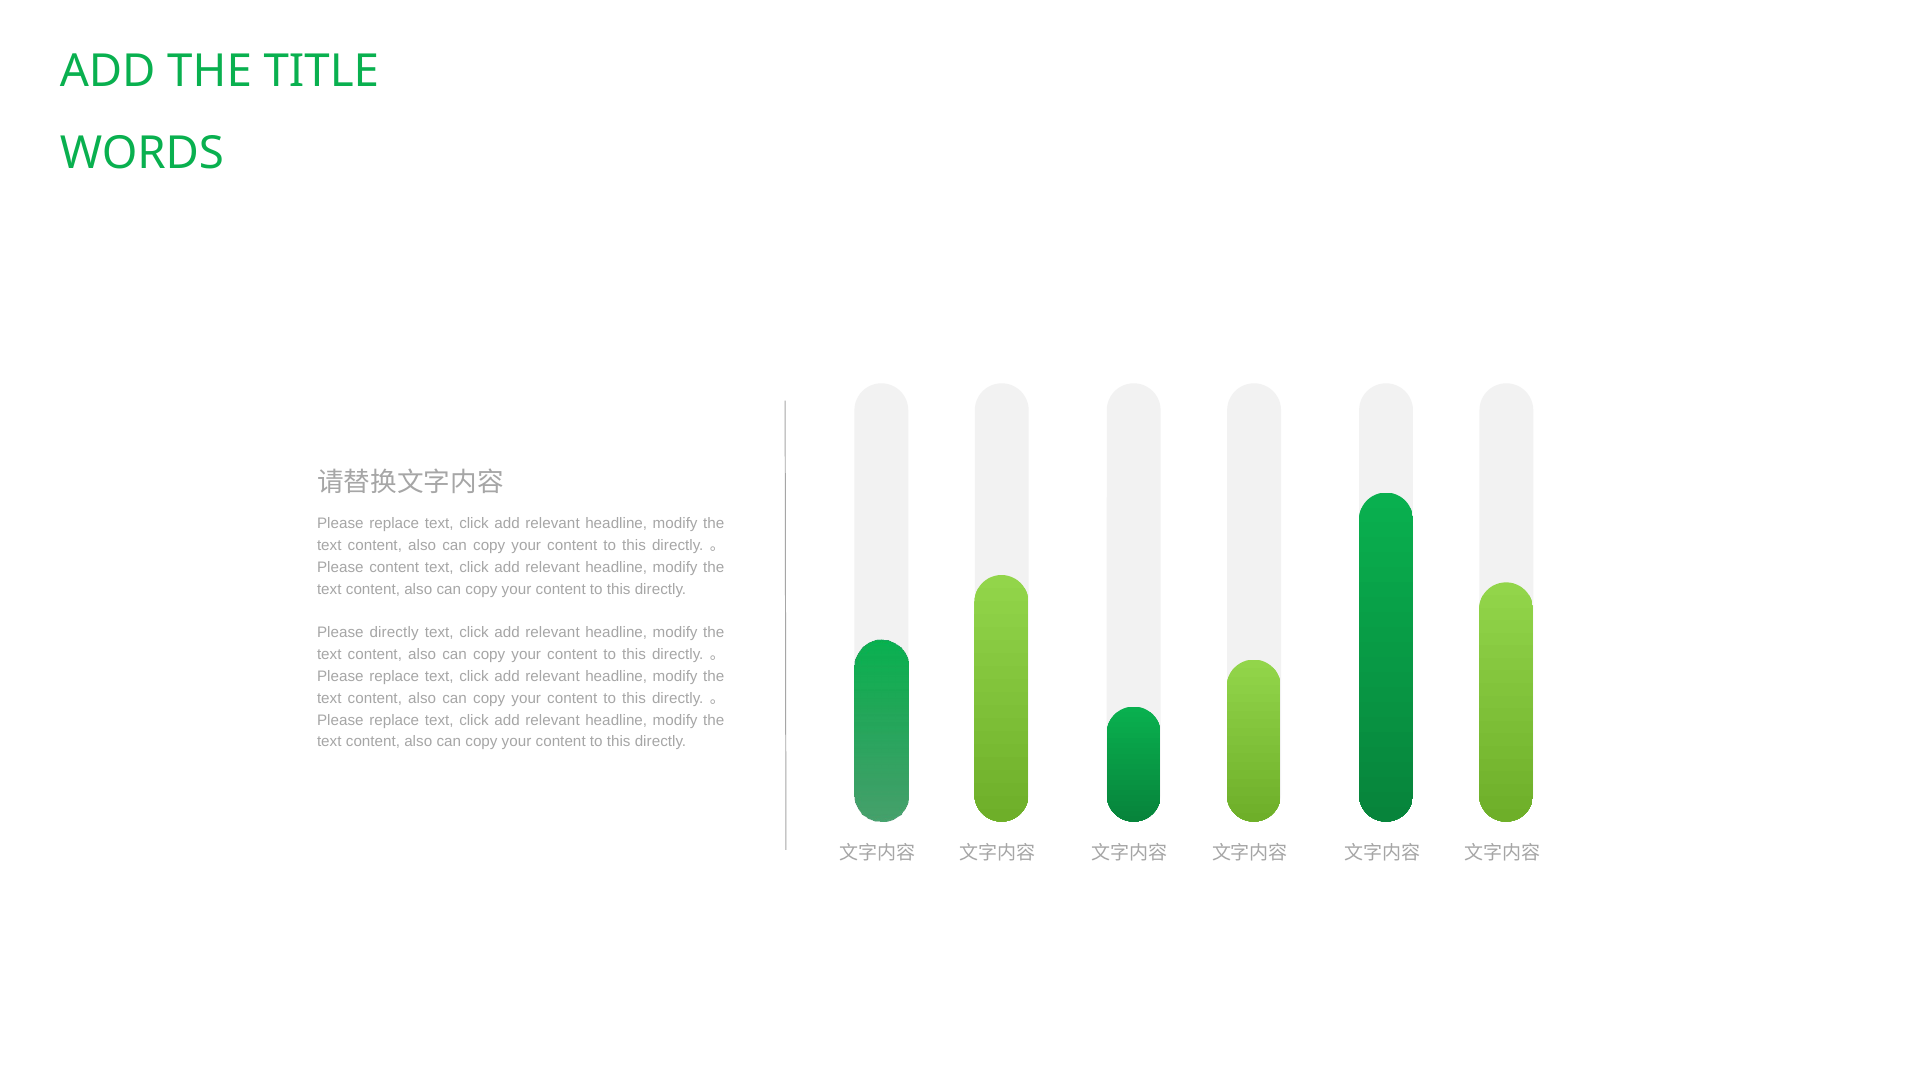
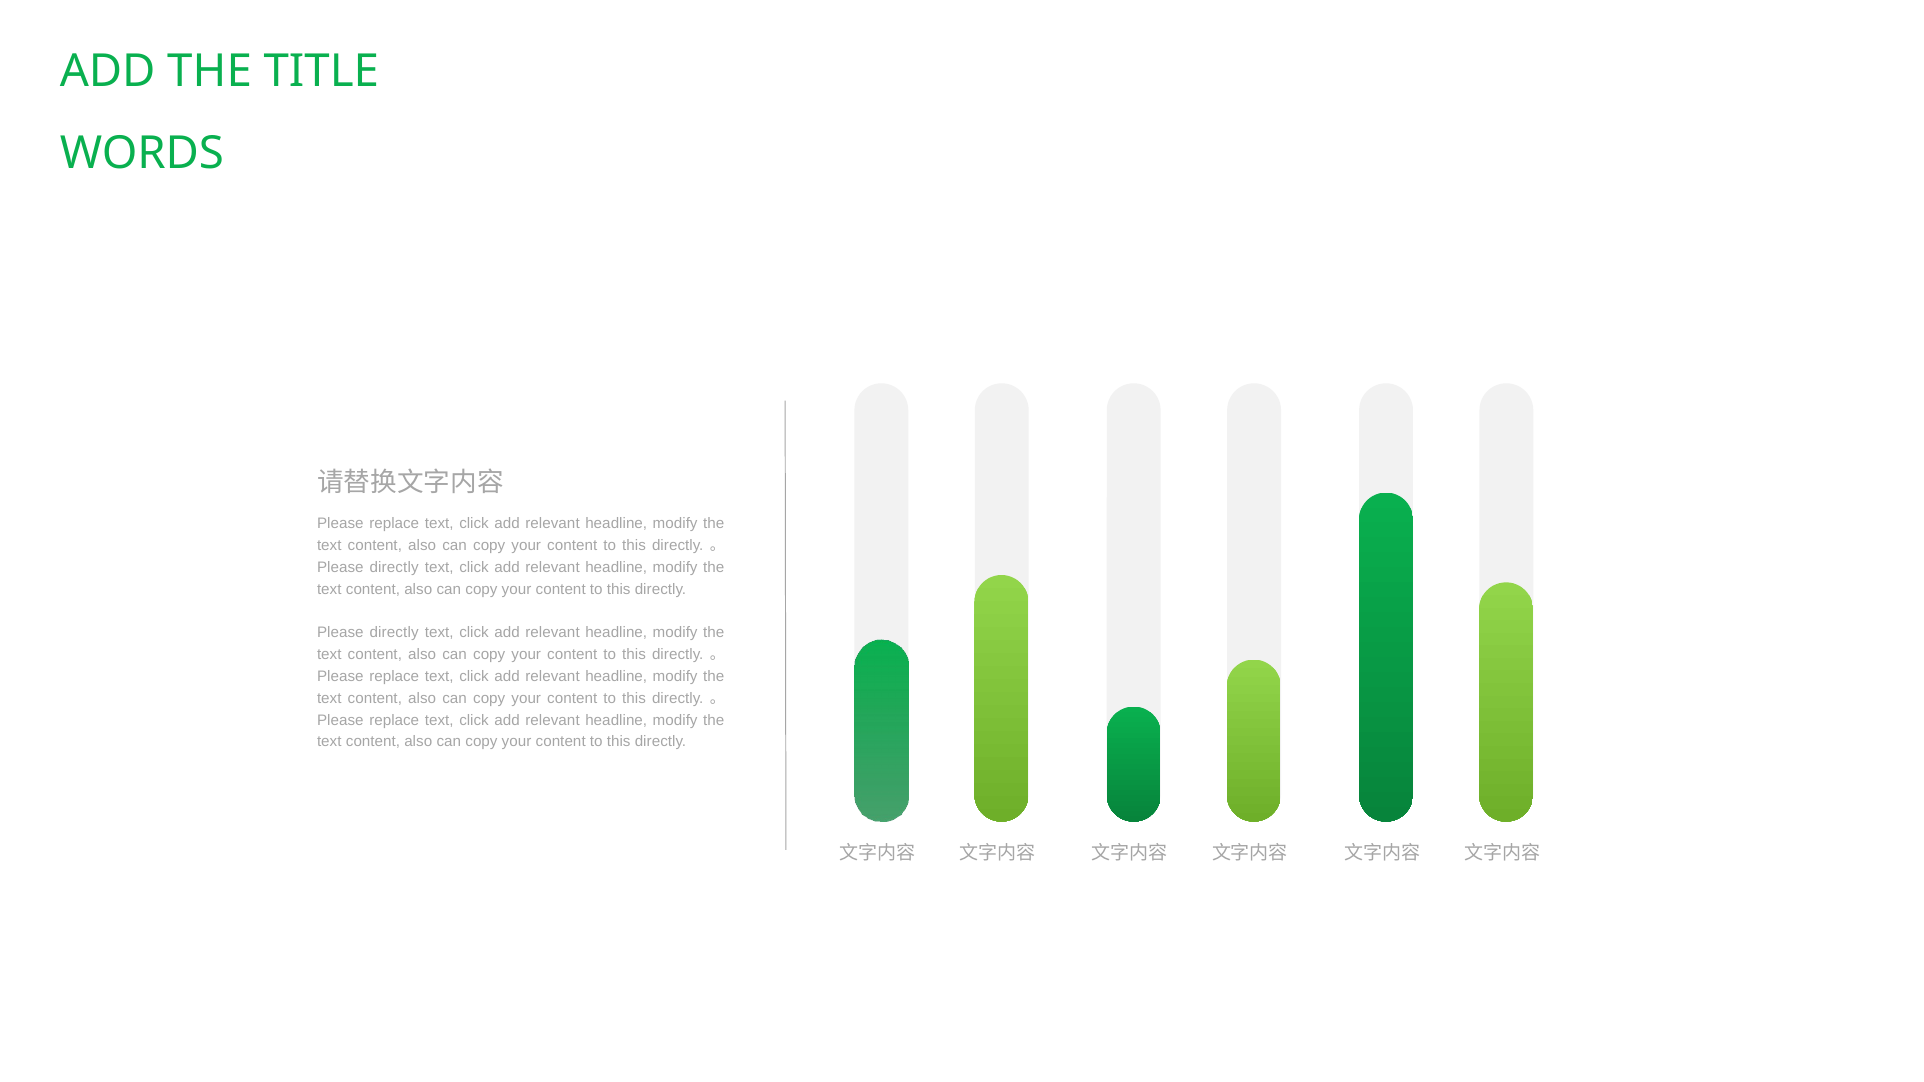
content: content -> directly (394, 568)
